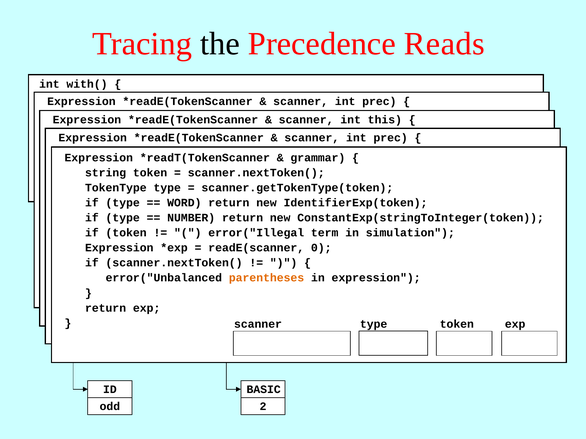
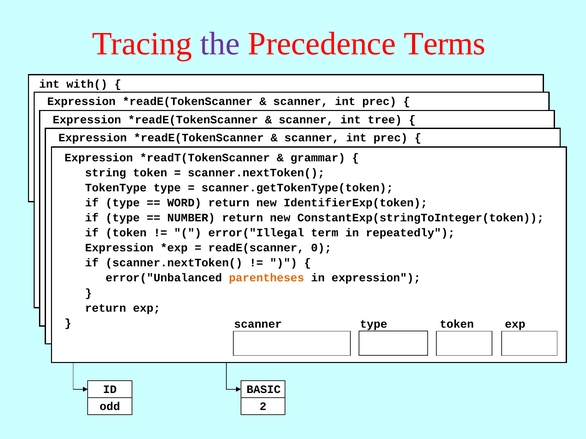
the colour: black -> purple (220, 44)
Reads: Reads -> Terms (445, 44)
this: this -> tree (385, 120)
simulation: simulation -> repeatedly (410, 233)
